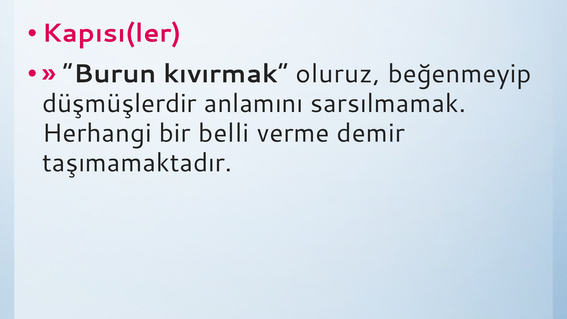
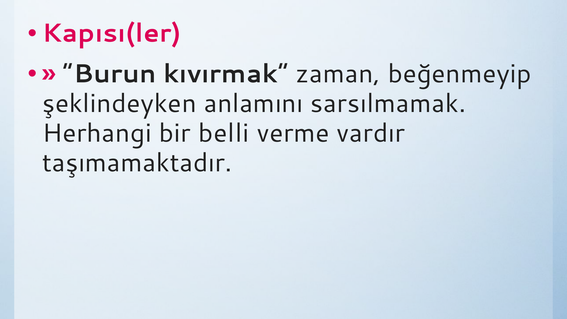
oluruz: oluruz -> zaman (338, 74)
düşmüşlerdir: düşmüşlerdir -> şeklindeyken (119, 104)
demir: demir -> vardır (371, 133)
